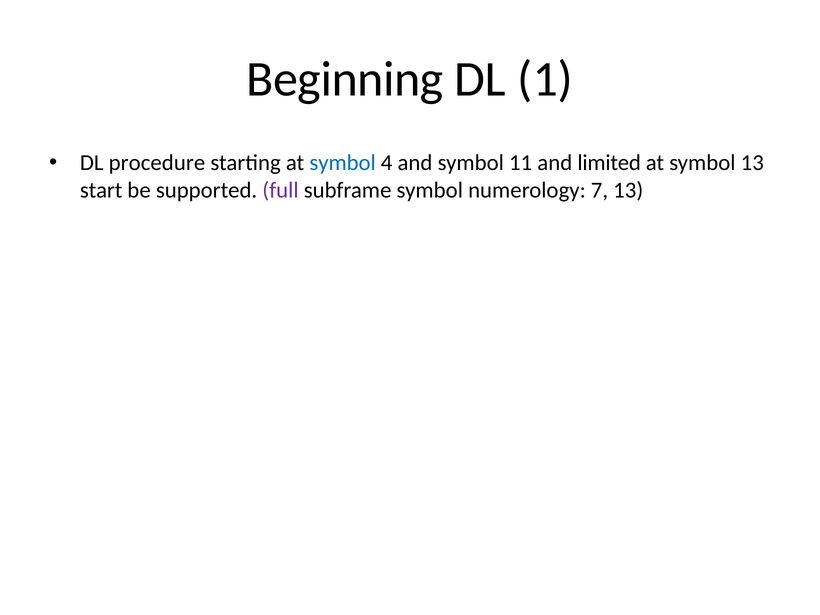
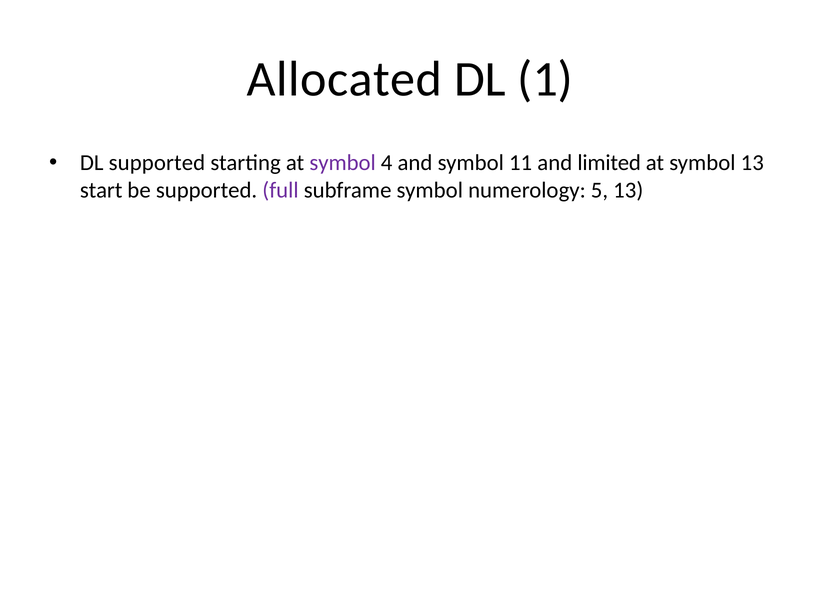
Beginning: Beginning -> Allocated (344, 79)
DL procedure: procedure -> supported (157, 163)
symbol colour: blue -> purple (343, 163)
7: 7 -> 5 (599, 190)
